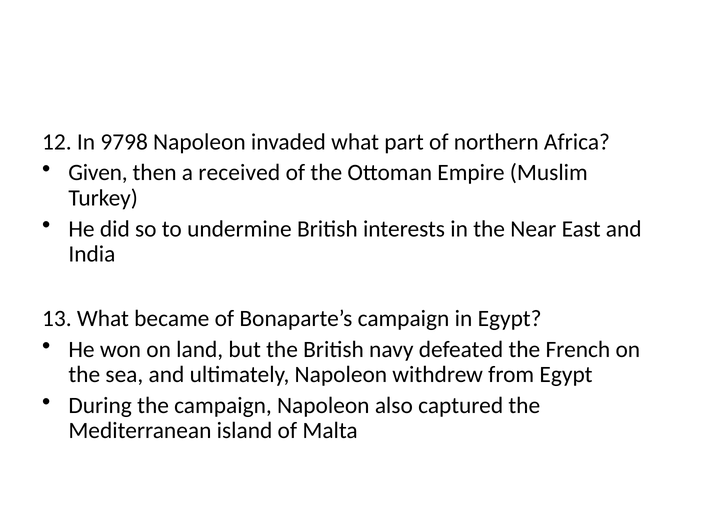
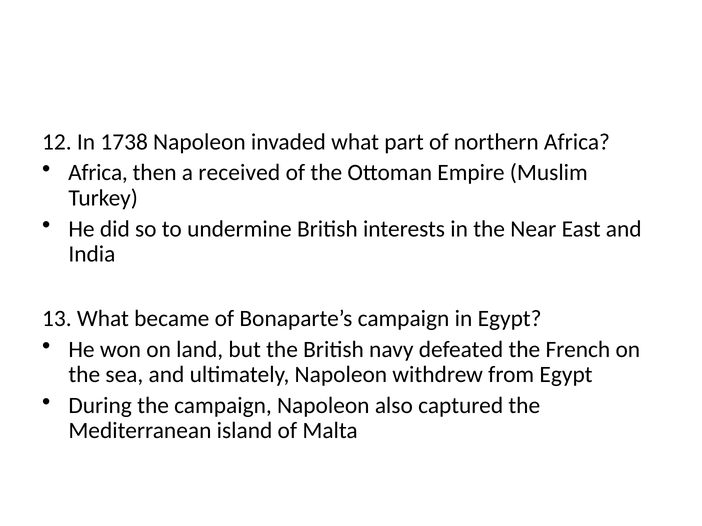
9798: 9798 -> 1738 (124, 142)
Given: Given -> Africa (98, 173)
